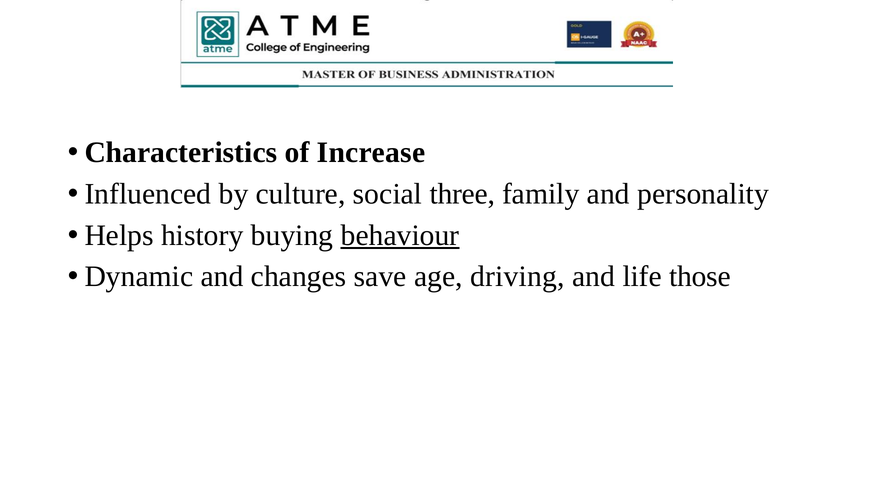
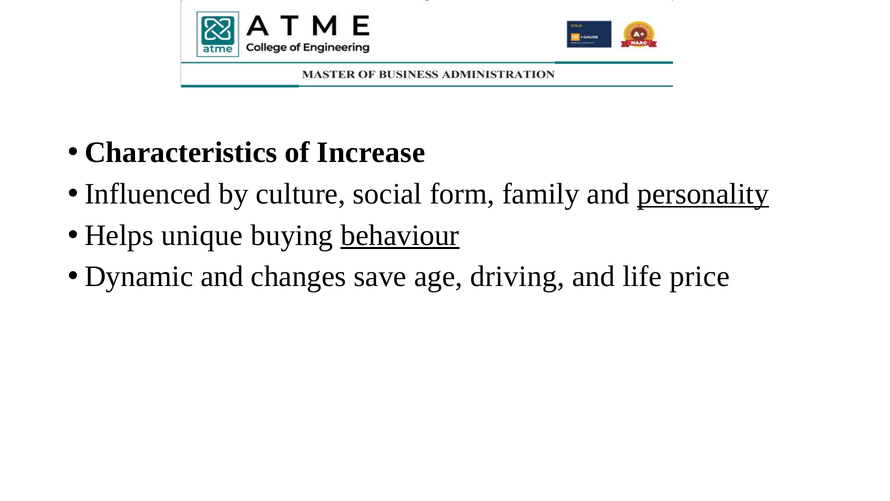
three: three -> form (462, 194)
personality underline: none -> present (703, 194)
history: history -> unique (202, 235)
those: those -> price (700, 276)
